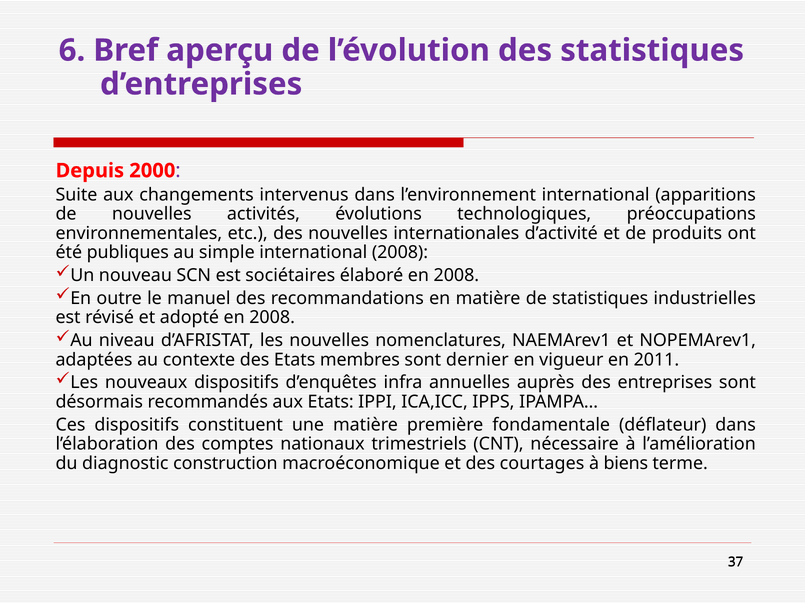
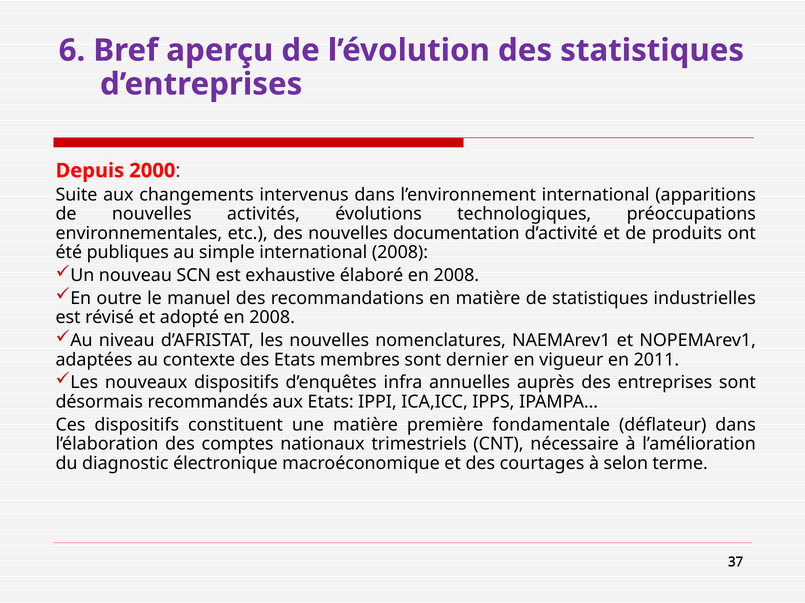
internationales: internationales -> documentation (456, 234)
sociétaires: sociétaires -> exhaustive (290, 276)
construction: construction -> électronique (225, 464)
biens: biens -> selon (626, 464)
